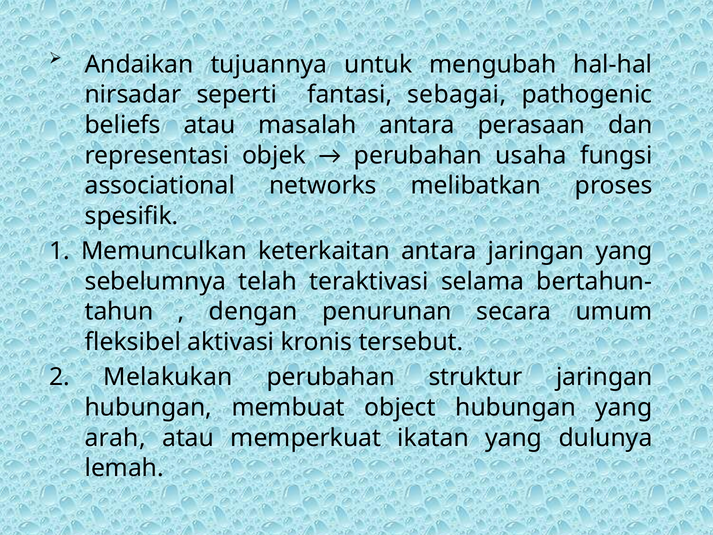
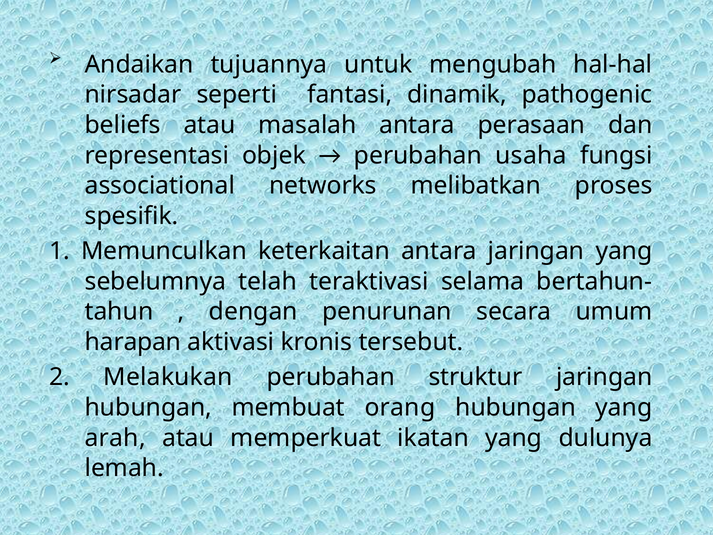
sebagai: sebagai -> dinamik (457, 95)
fleksibel: fleksibel -> harapan (133, 342)
object: object -> orang (400, 407)
